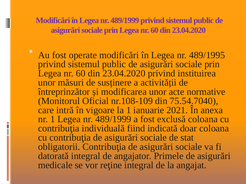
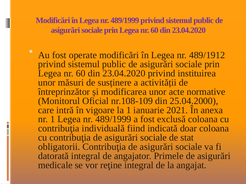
489/1995: 489/1995 -> 489/1912 (207, 55)
75.54.7040: 75.54.7040 -> 25.04.2000 (194, 101)
